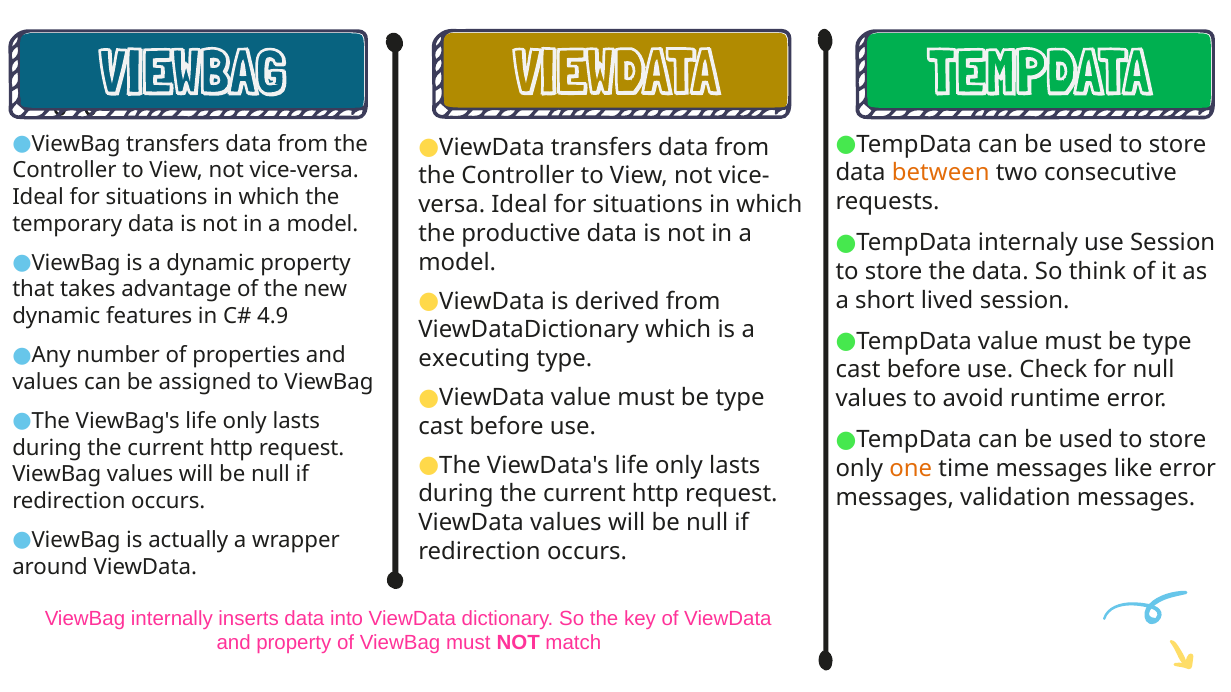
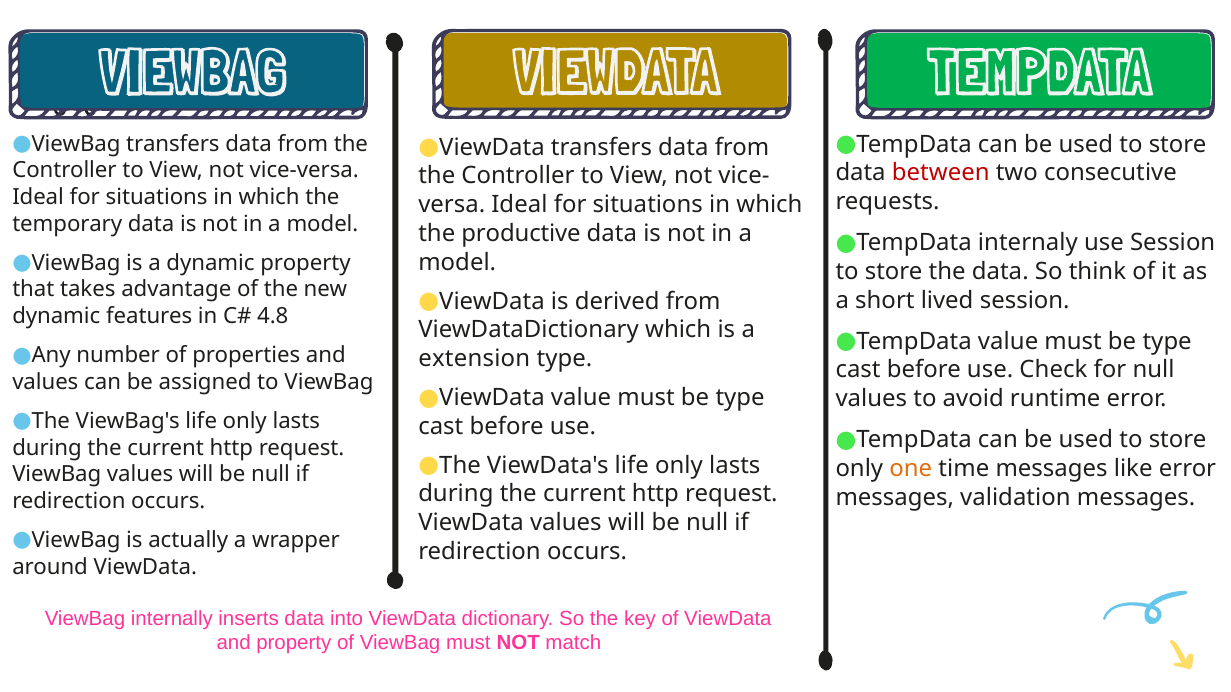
between colour: orange -> red (941, 173)
4.9: 4.9 -> 4.8 (273, 317)
executing: executing -> extension (474, 359)
